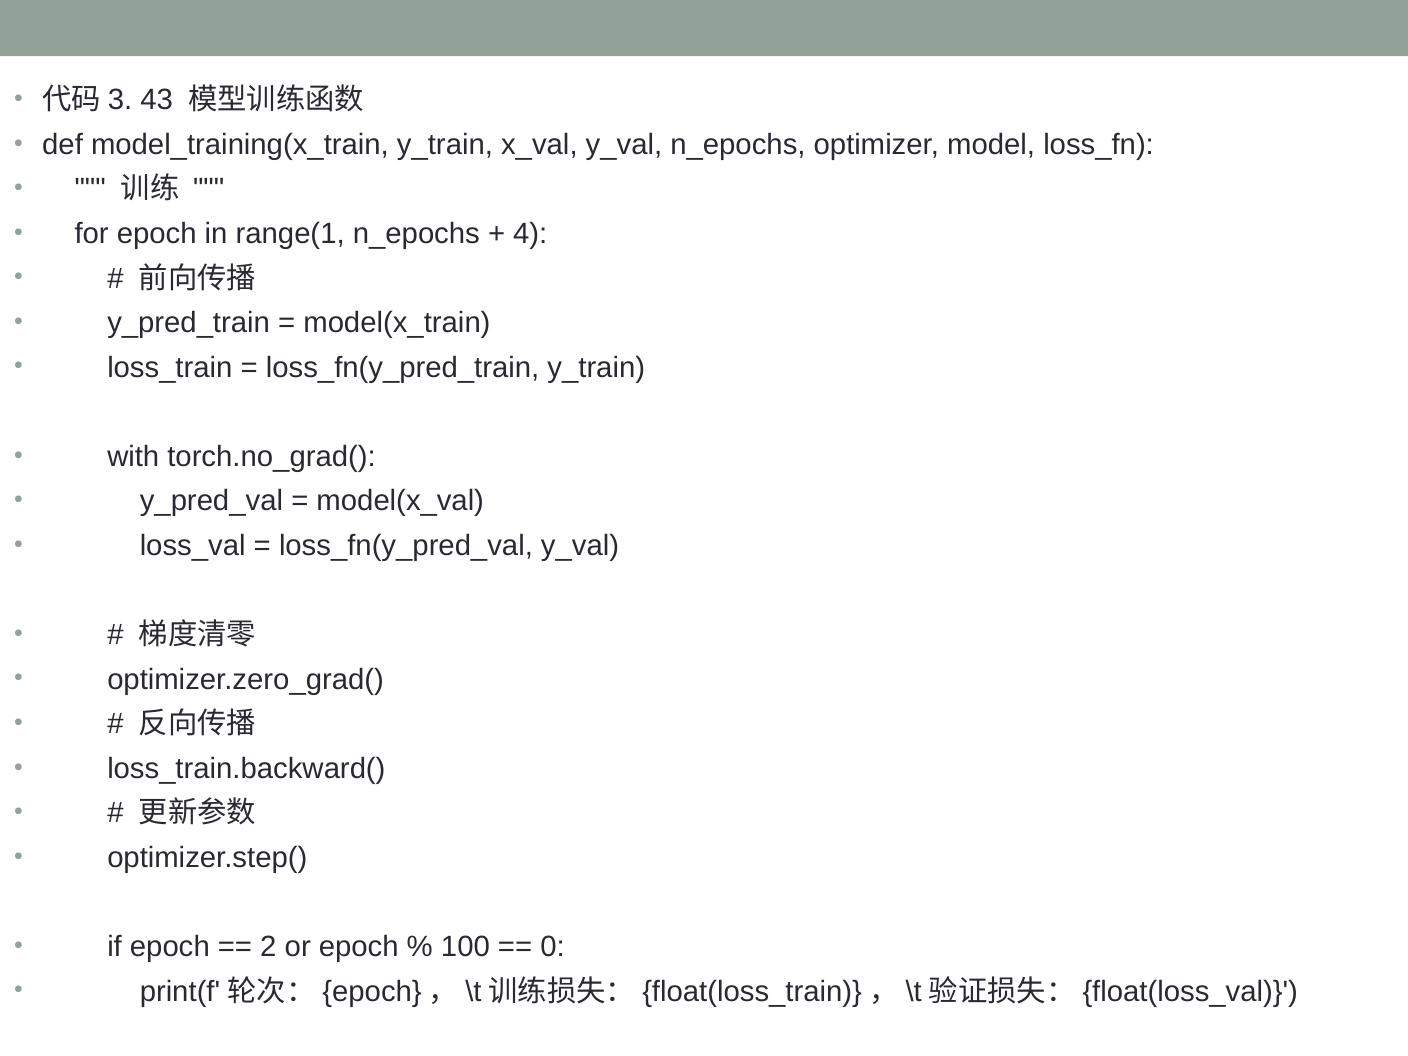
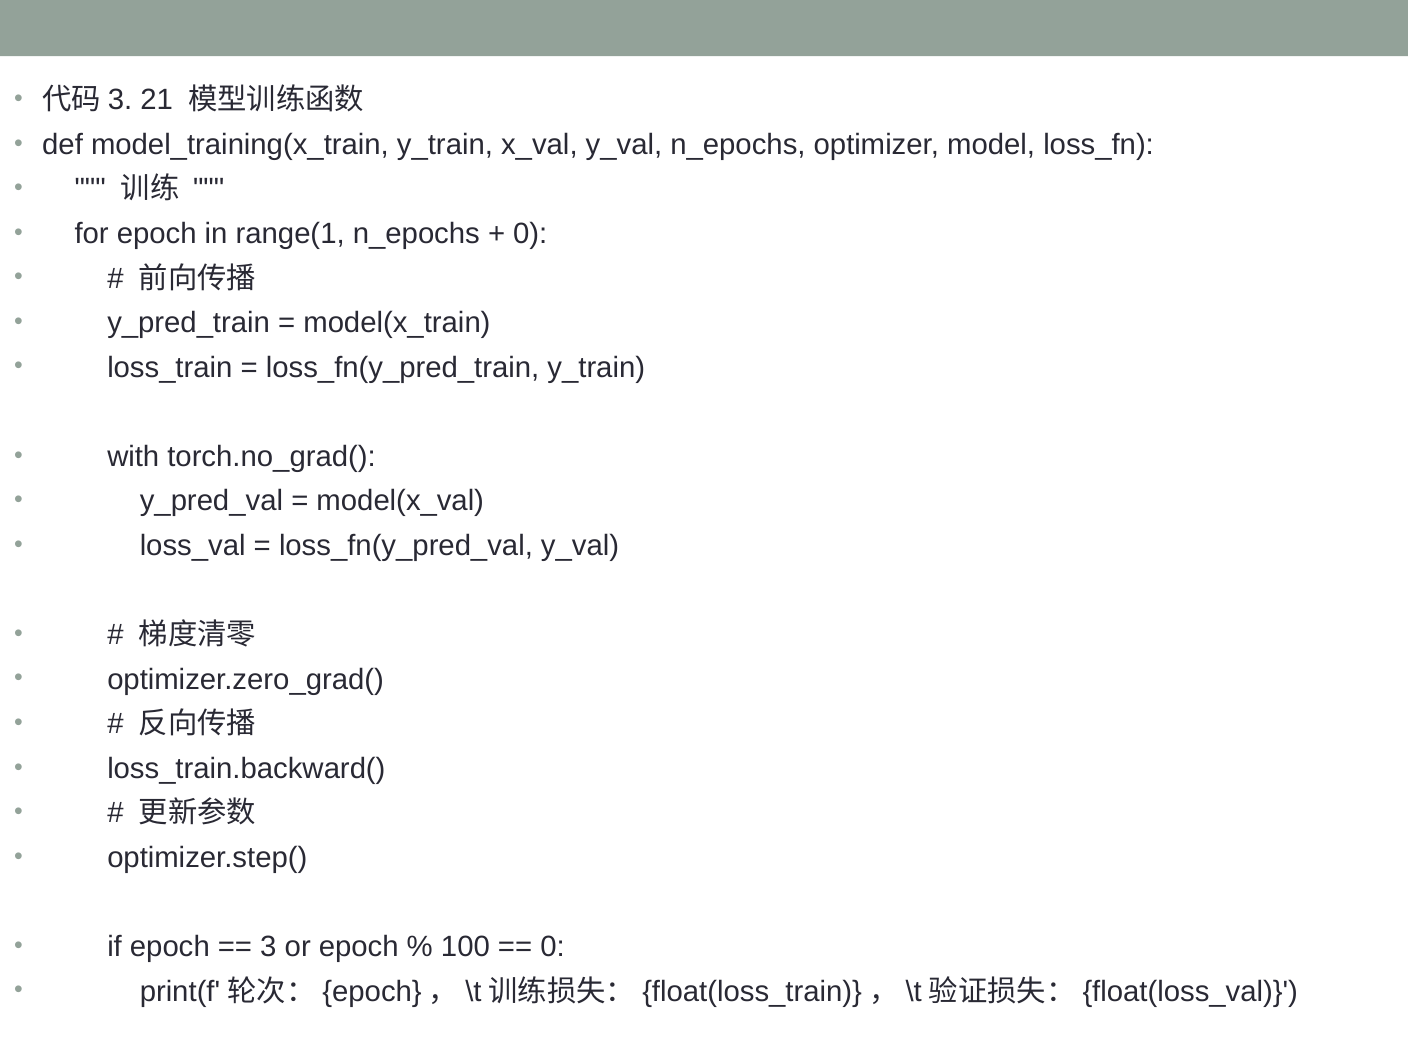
43: 43 -> 21 (157, 100)
4: 4 -> 0 (530, 234)
2: 2 -> 3 (268, 947)
